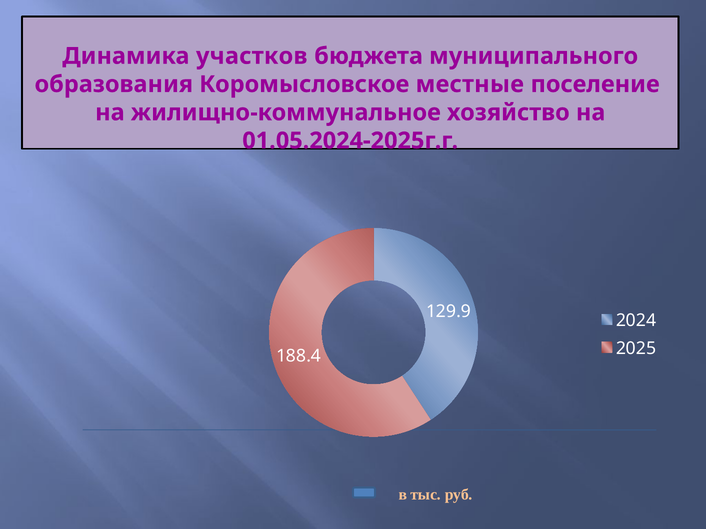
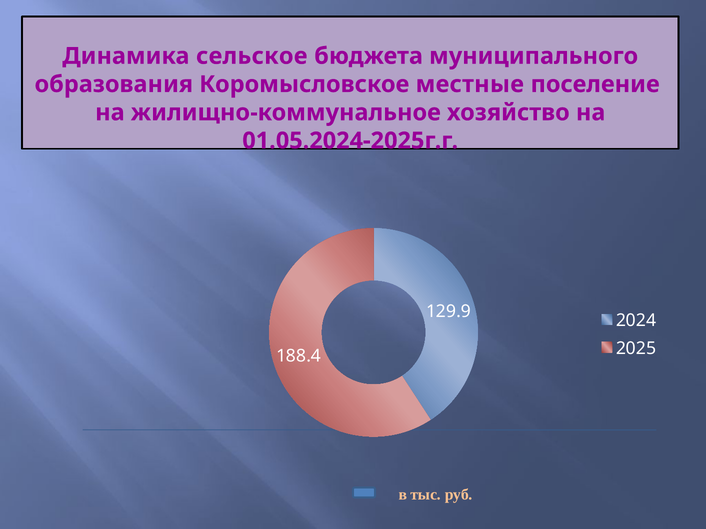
участков: участков -> сельское (252, 56)
